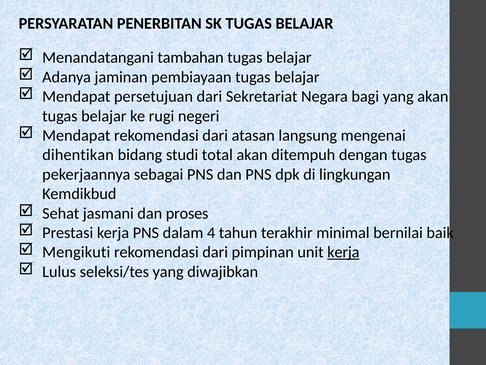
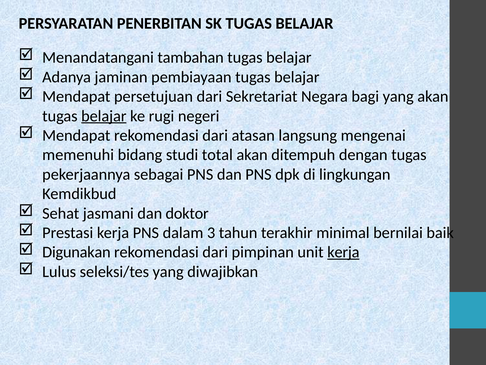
belajar underline: none -> present (104, 116)
dihentikan: dihentikan -> memenuhi (78, 155)
proses: proses -> doktor (187, 213)
4: 4 -> 3 (211, 232)
Mengikuti: Mengikuti -> Digunakan (76, 252)
